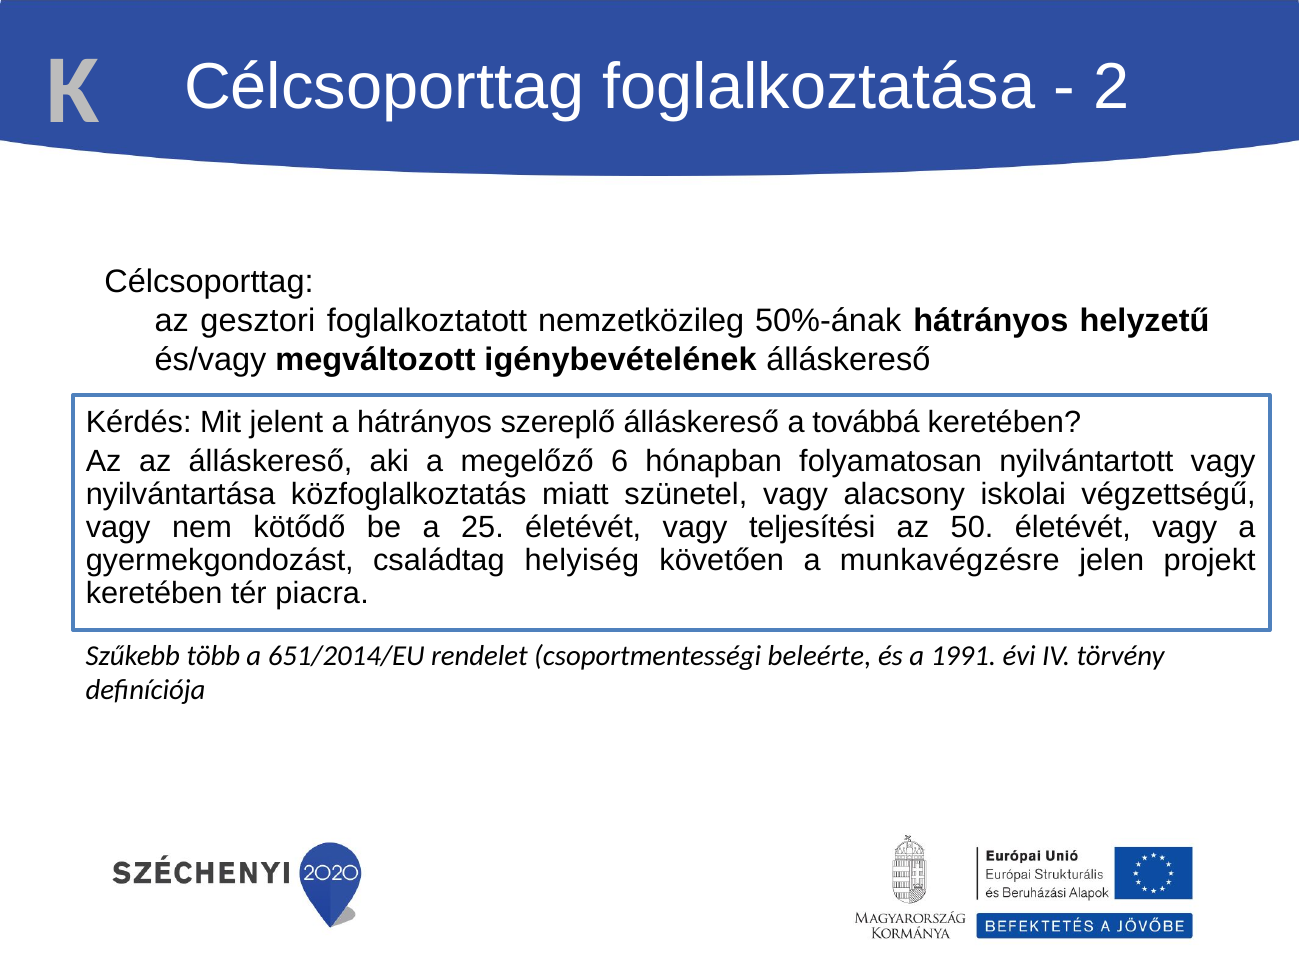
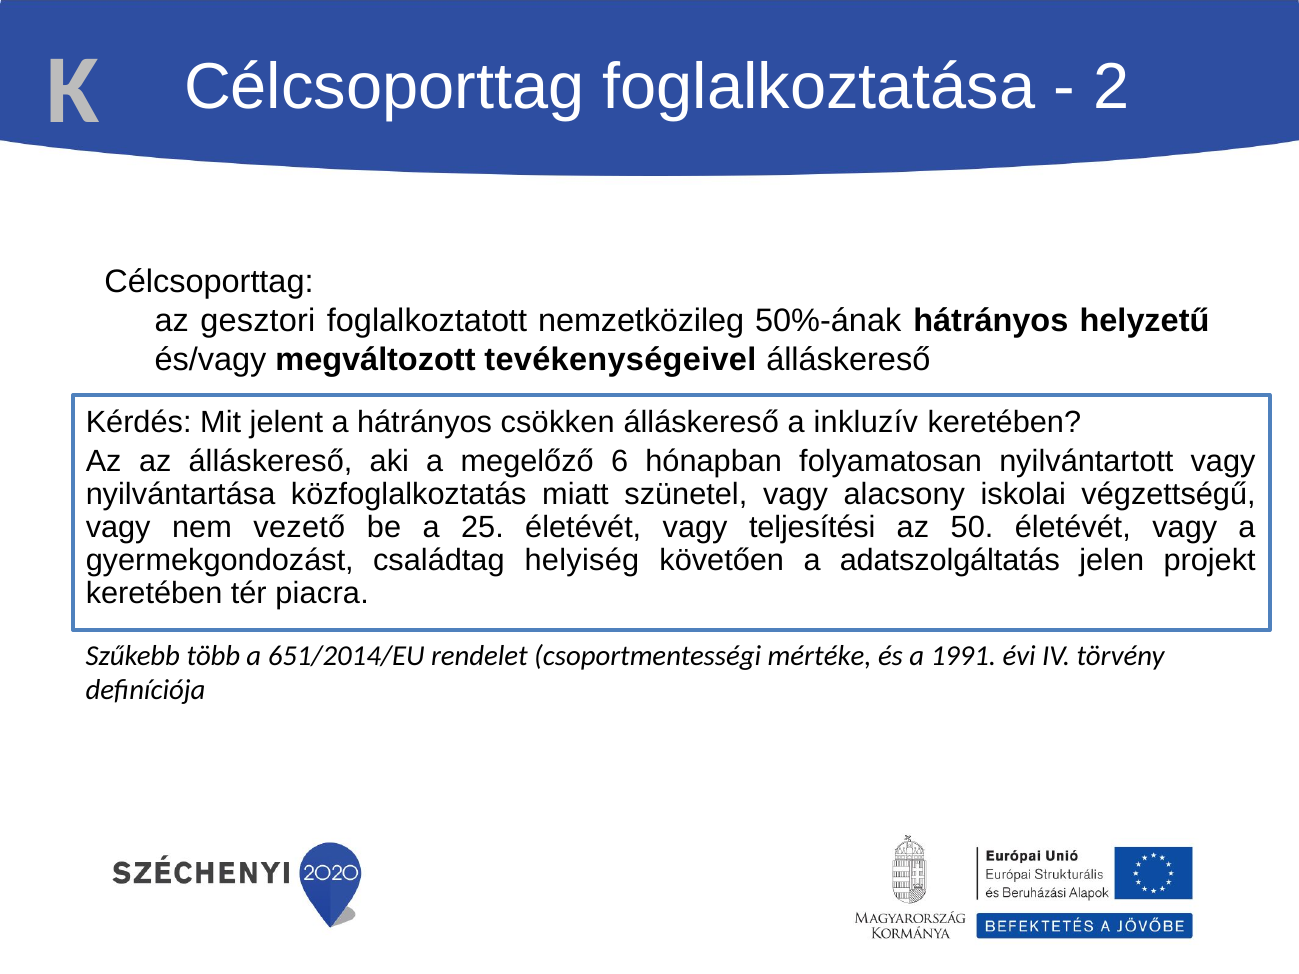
igénybevételének: igénybevételének -> tevékenységeivel (620, 360)
szereplő: szereplő -> csökken (558, 422)
továbbá: továbbá -> inkluzív (866, 422)
kötődő: kötődő -> vezető (299, 527)
munkavégzésre: munkavégzésre -> adatszolgáltatás (950, 561)
beleérte: beleérte -> mértéke (820, 656)
